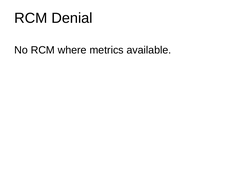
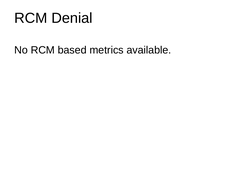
where: where -> based (72, 50)
